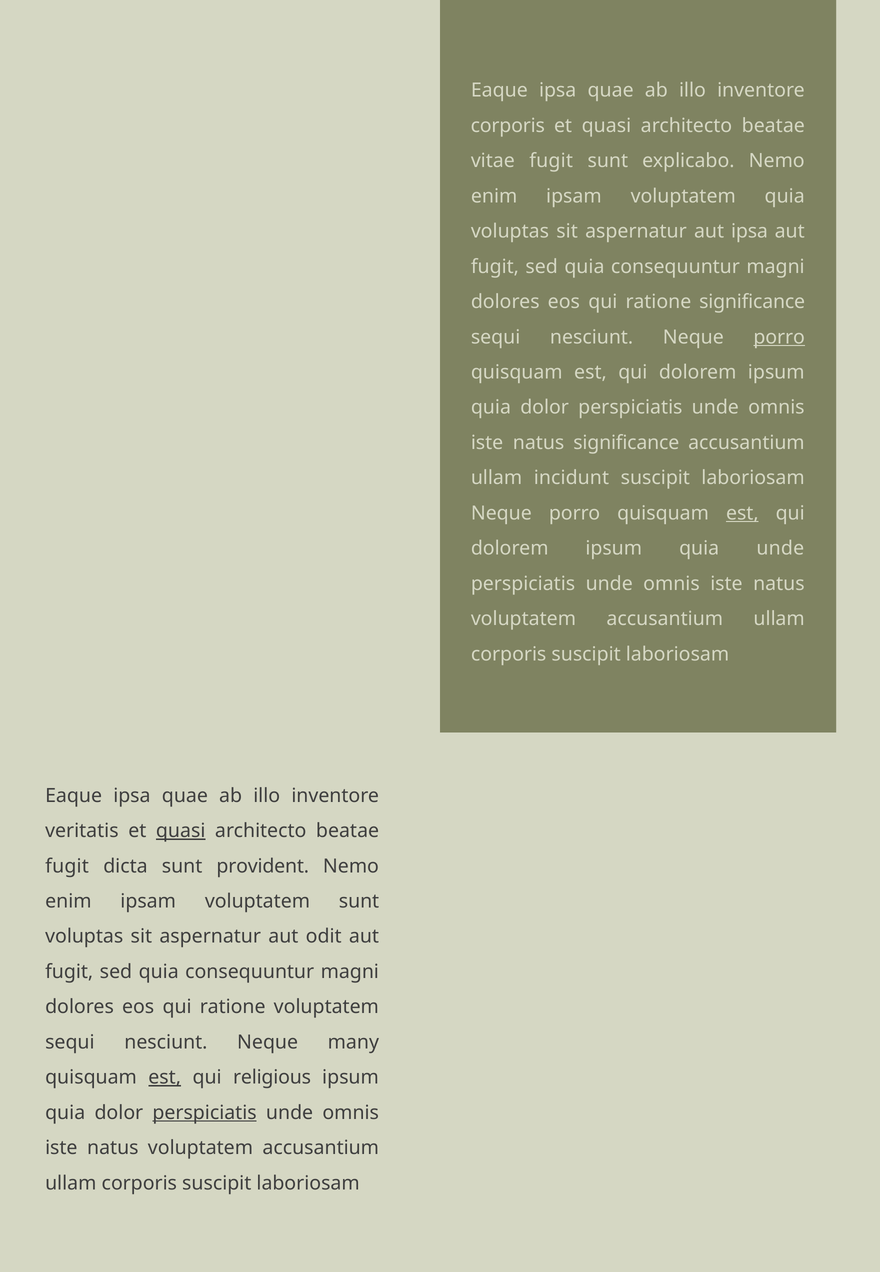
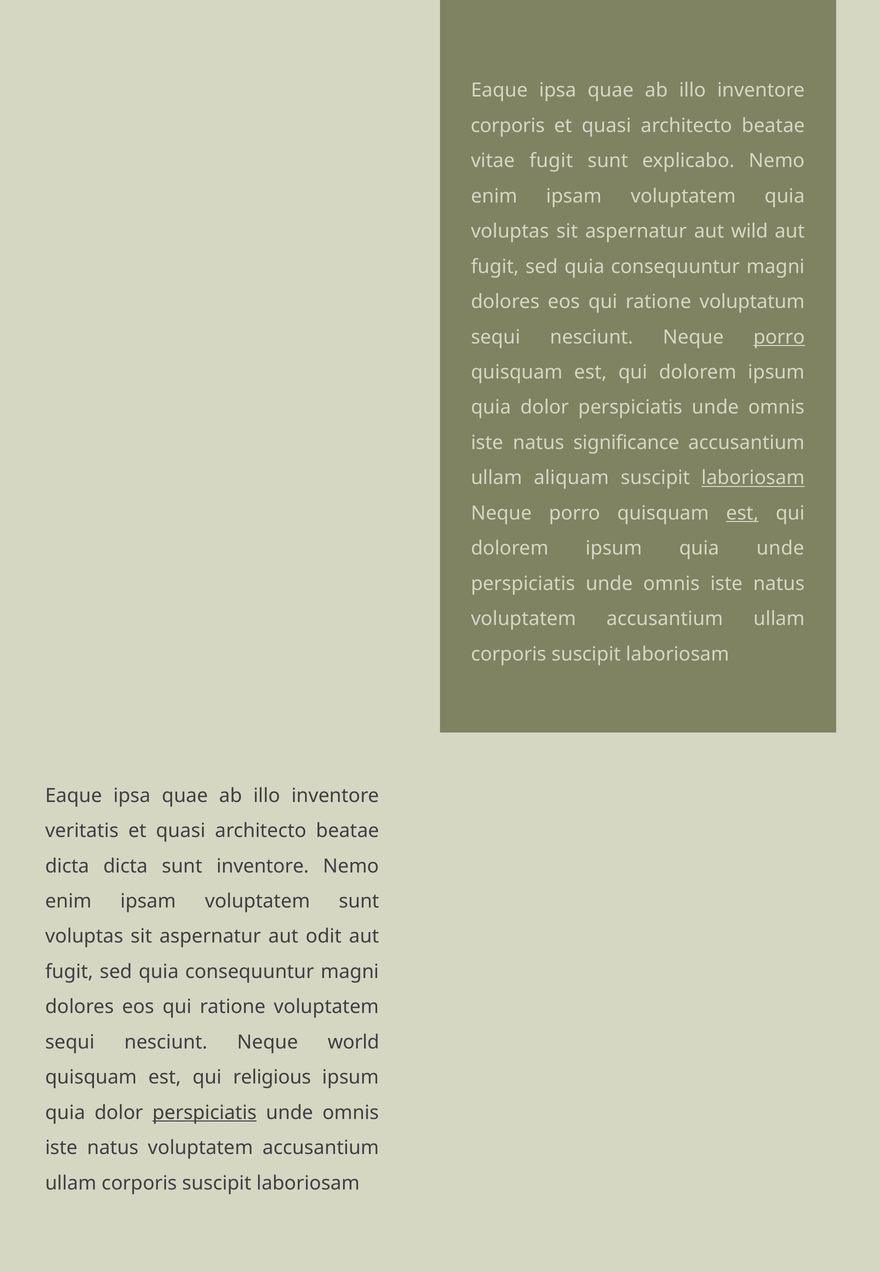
aut ipsa: ipsa -> wild (749, 231)
ratione significance: significance -> voluptatum (752, 302)
incidunt: incidunt -> aliquam (571, 478)
laboriosam underline: none -> present (753, 478)
quasi underline: present -> none (181, 830)
fugit: fugit -> dicta (67, 865)
sunt provident: provident -> inventore (263, 865)
many: many -> world (353, 1041)
est underline: present -> none (165, 1077)
